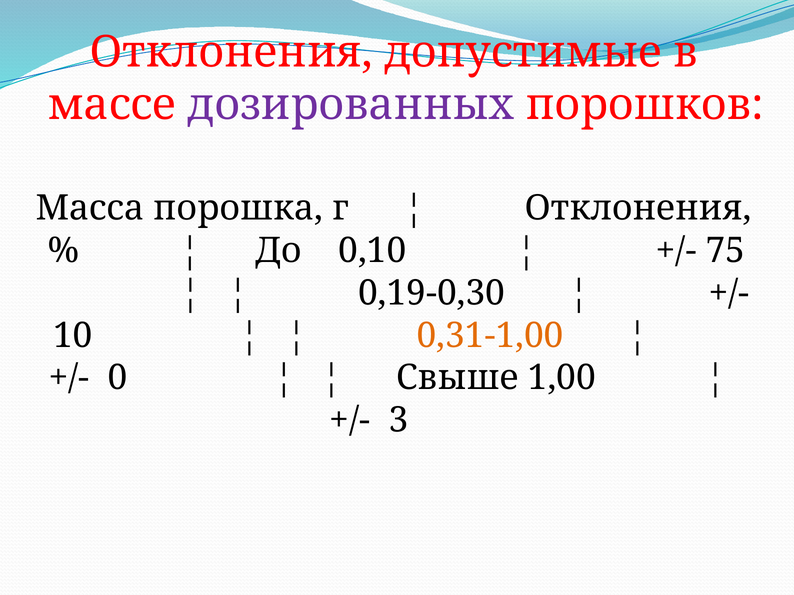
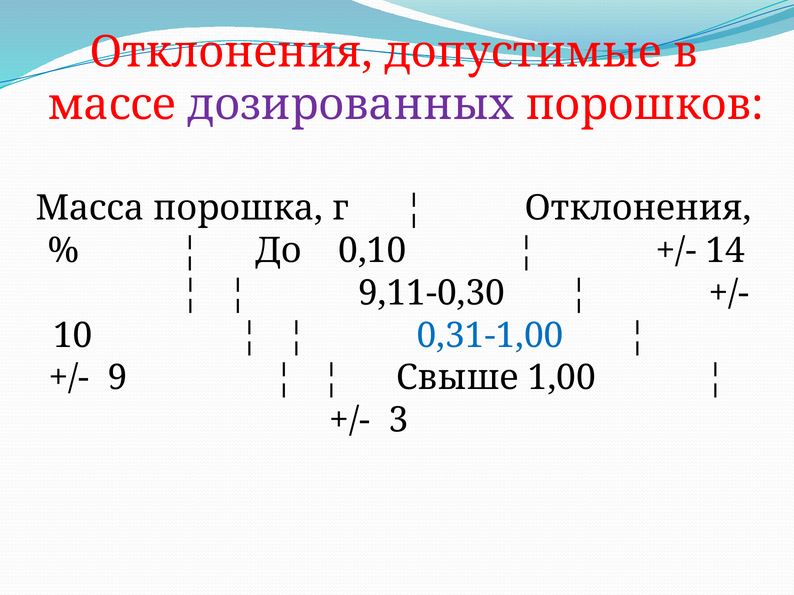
75: 75 -> 14 (725, 251)
0,19-0,30: 0,19-0,30 -> 9,11-0,30 (432, 293)
0,31-1,00 colour: orange -> blue (490, 336)
0: 0 -> 9 (118, 378)
